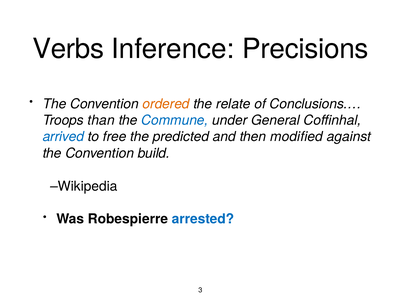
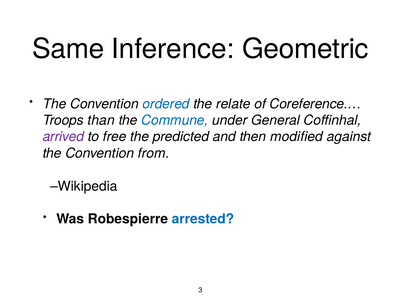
Verbs: Verbs -> Same (68, 49)
Precisions: Precisions -> Geometric (305, 49)
ordered colour: orange -> blue (166, 104)
Conclusions.…: Conclusions.… -> Coreference.… (316, 104)
arrived colour: blue -> purple (63, 137)
build: build -> from (154, 153)
